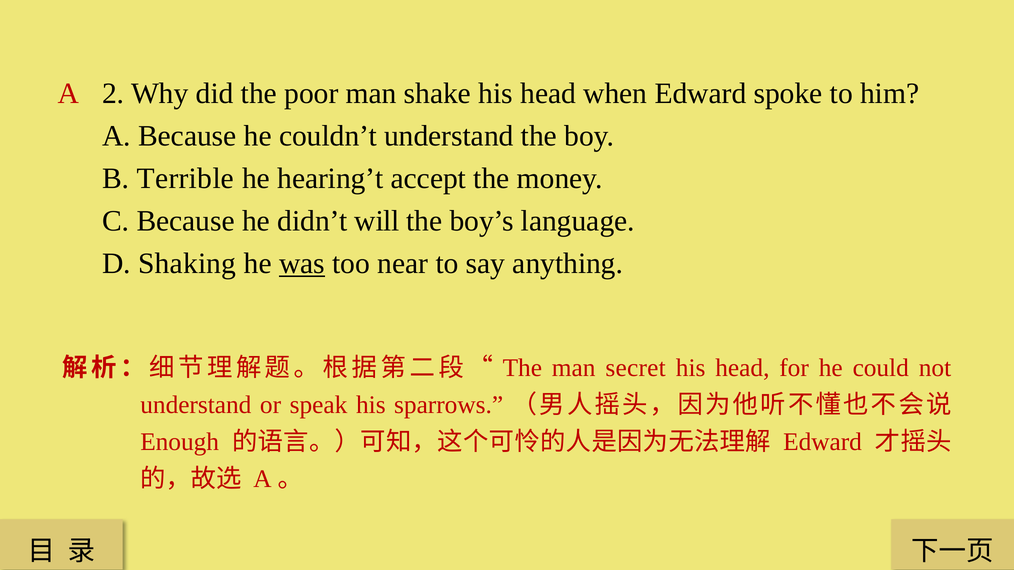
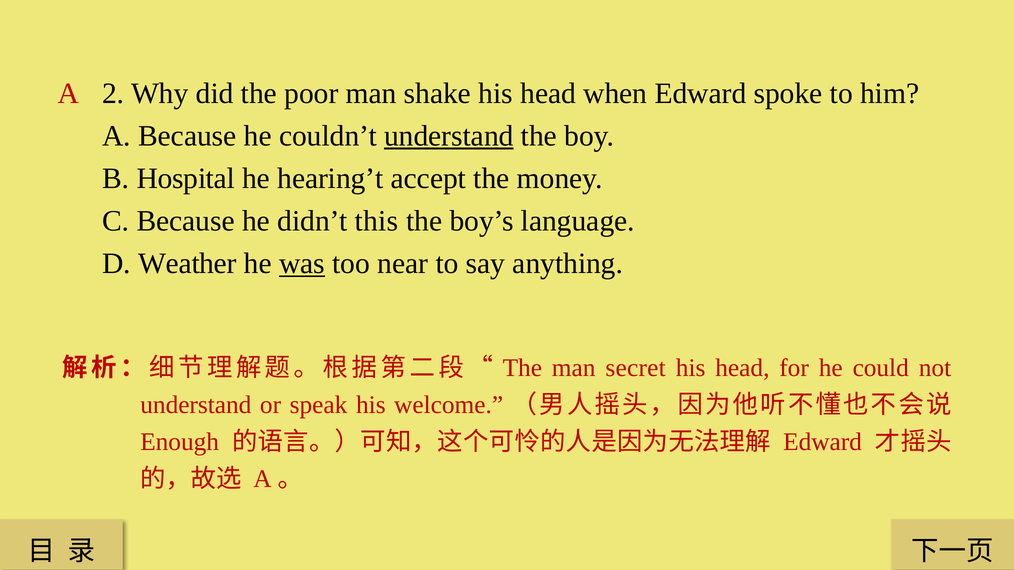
understand underline: none -> present (449, 136)
Terrible: Terrible -> Hospital (186, 179)
will: will -> this (377, 221)
Shaking: Shaking -> Weather (187, 264)
sparrows: sparrows -> welcome (449, 405)
